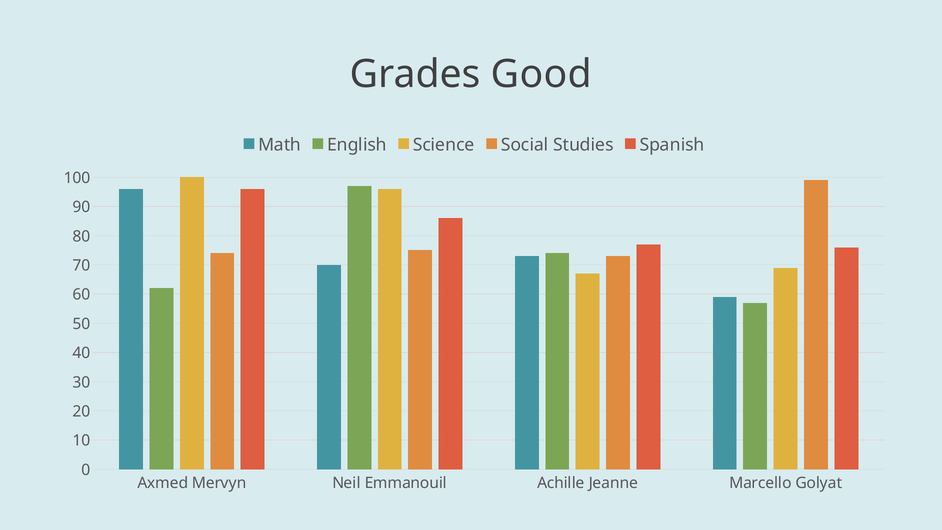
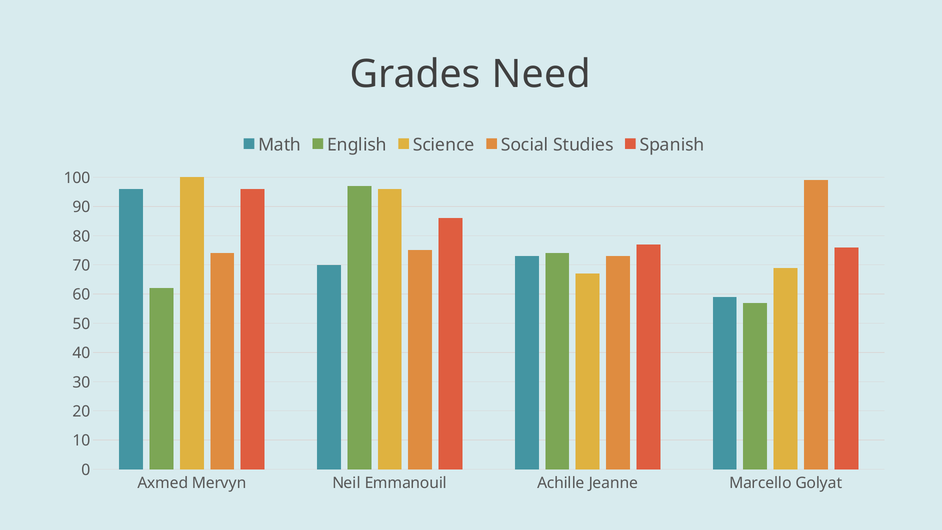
Good: Good -> Need (541, 74)
